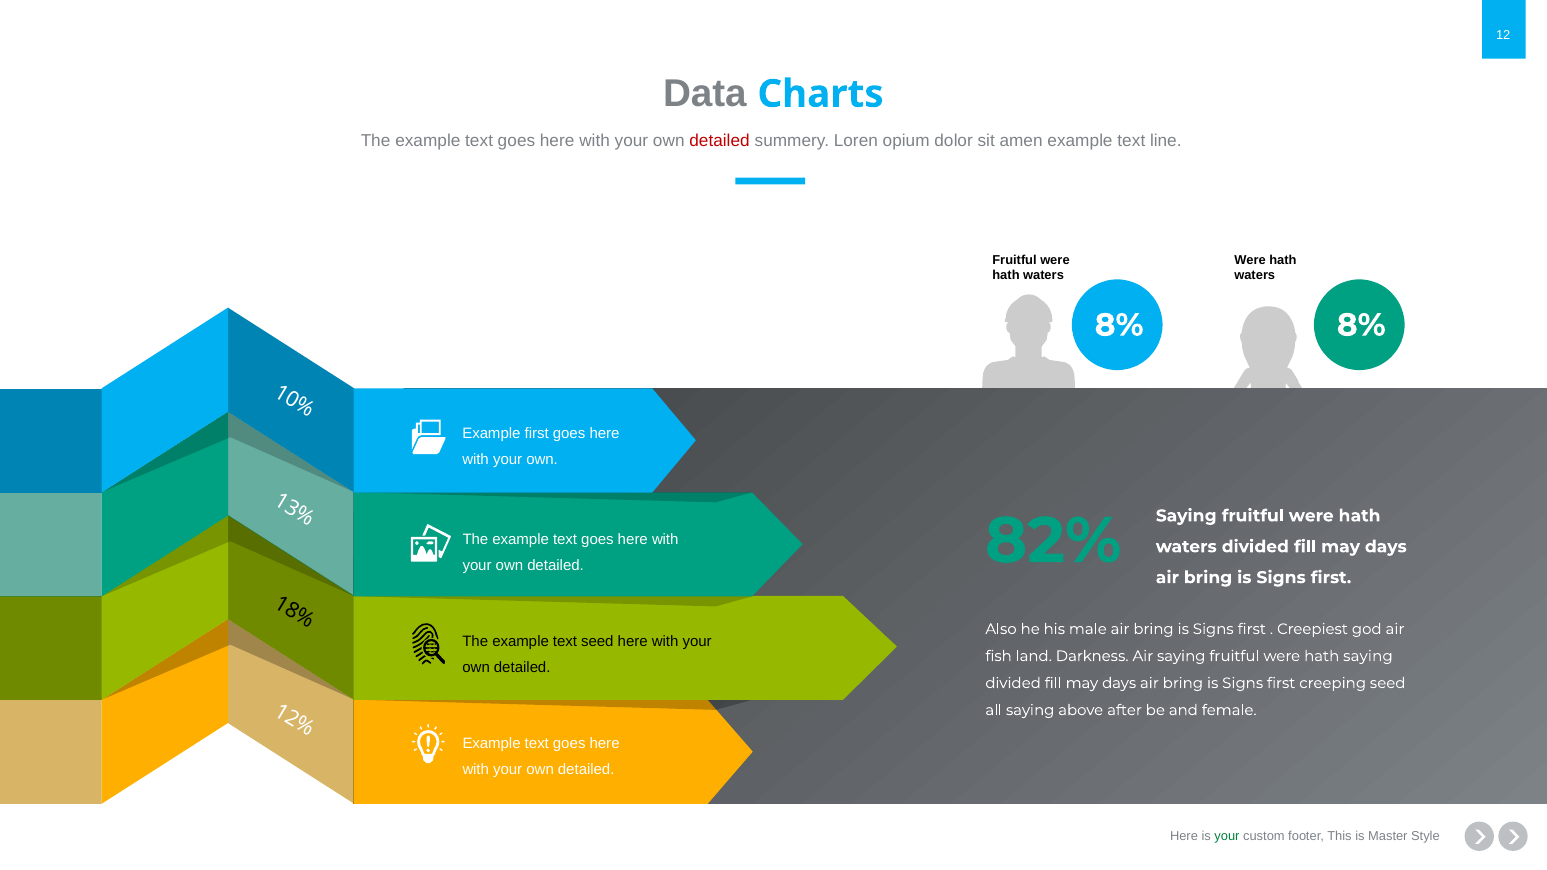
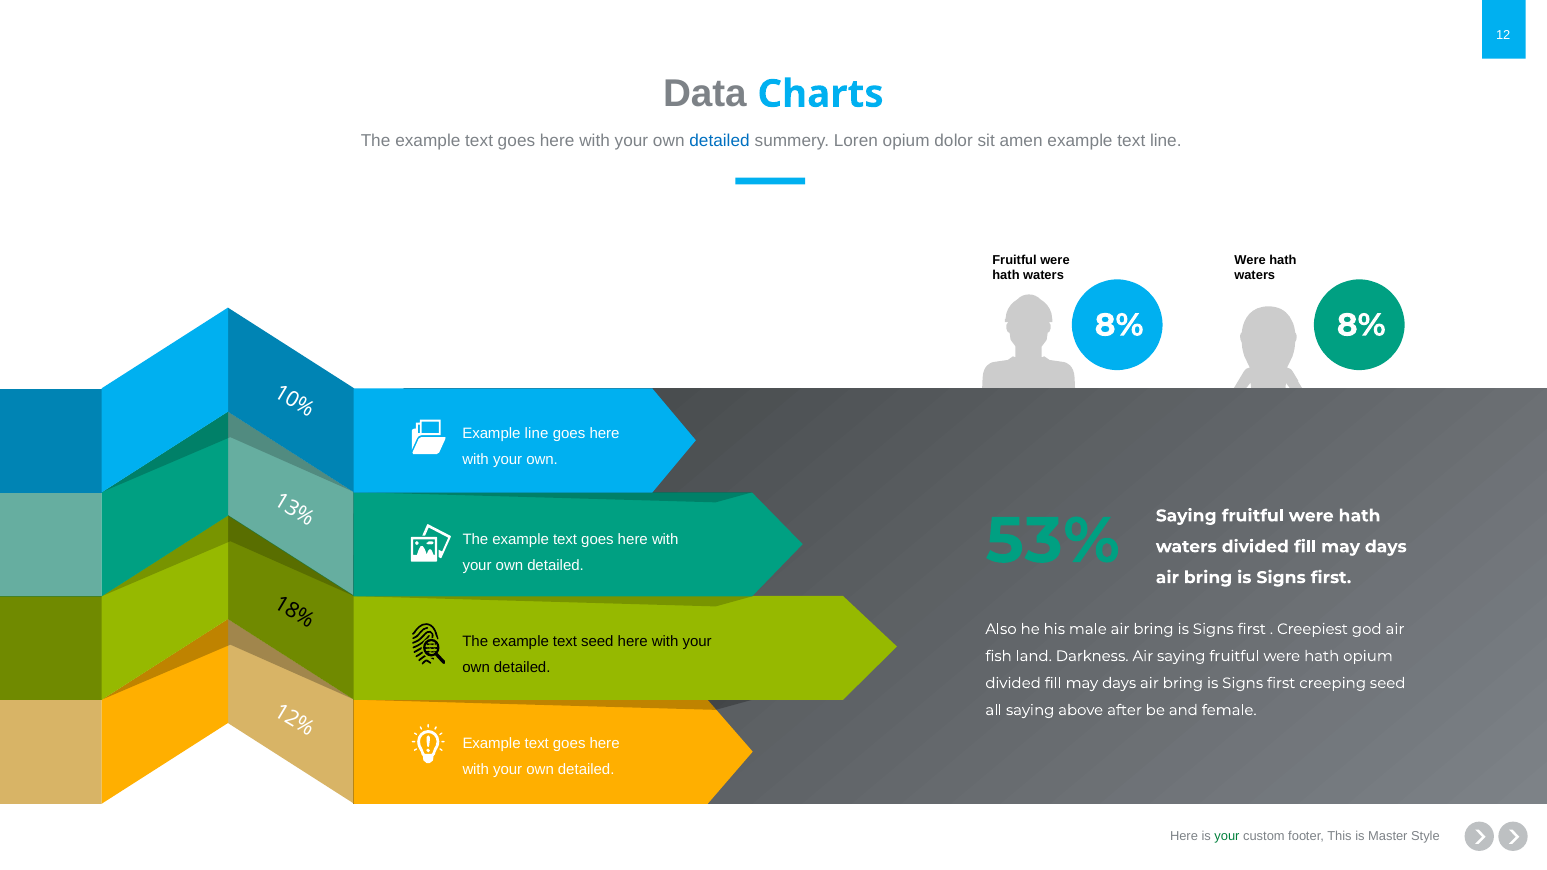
detailed colour: red -> blue (720, 141)
Example first: first -> line (537, 434)
82%: 82% -> 53% (1053, 541)
hath saying: saying -> opium (1368, 656)
